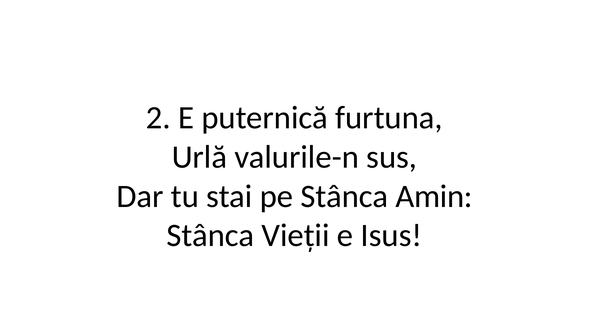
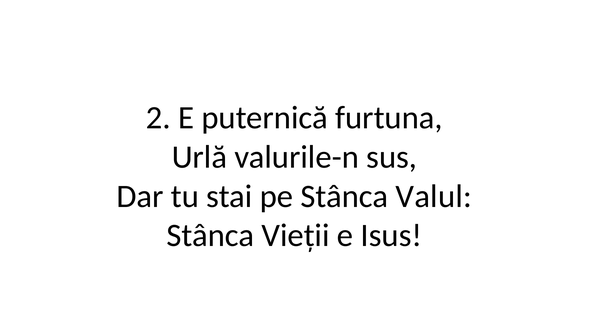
Amin: Amin -> Valul (434, 196)
